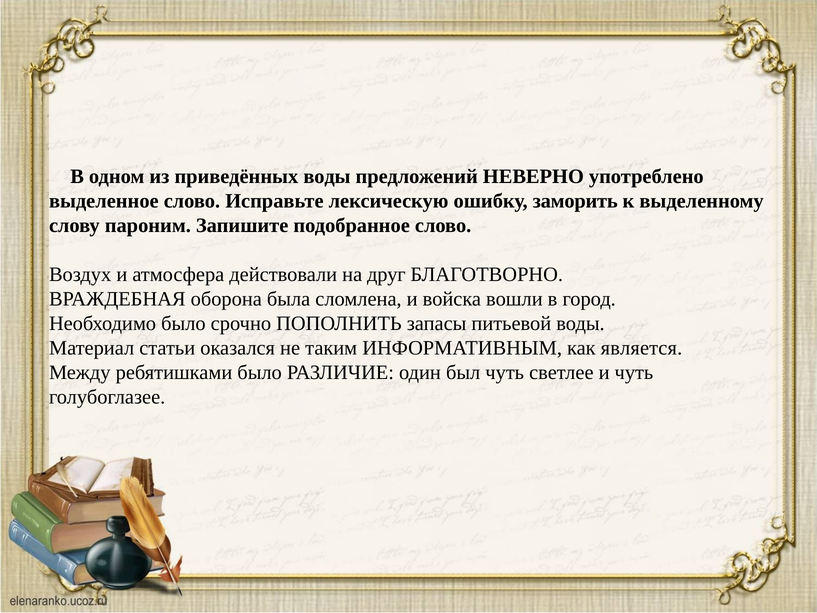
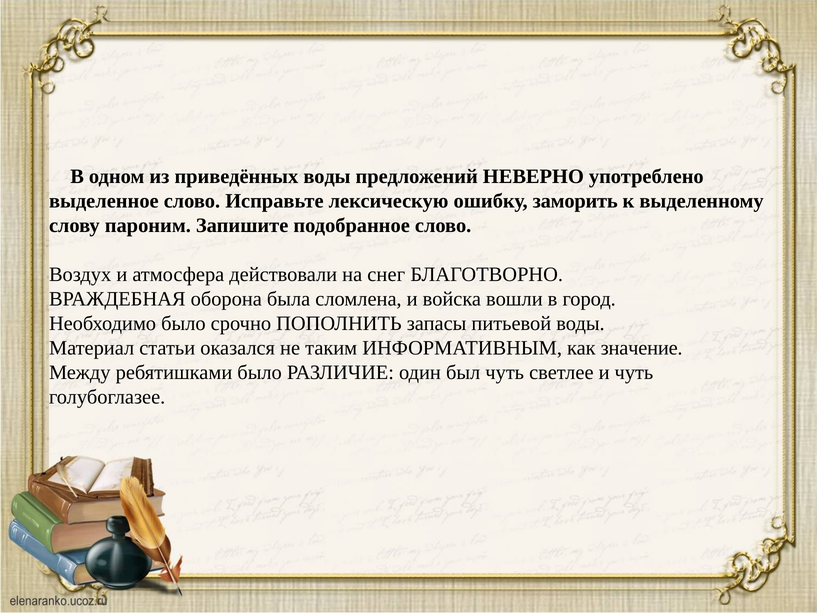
друг: друг -> снег (386, 274)
является: является -> значение (642, 348)
